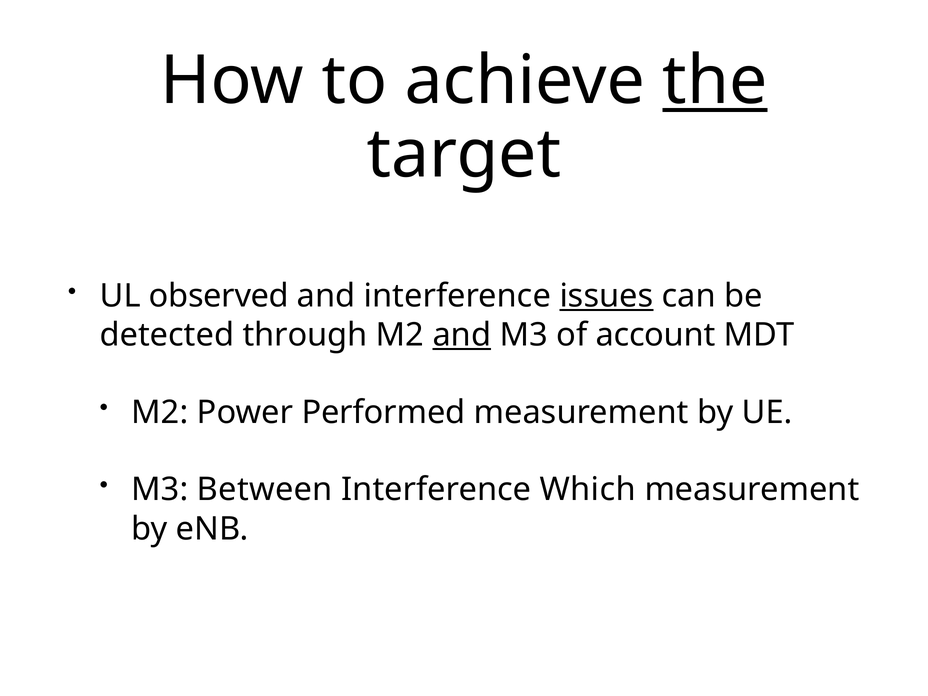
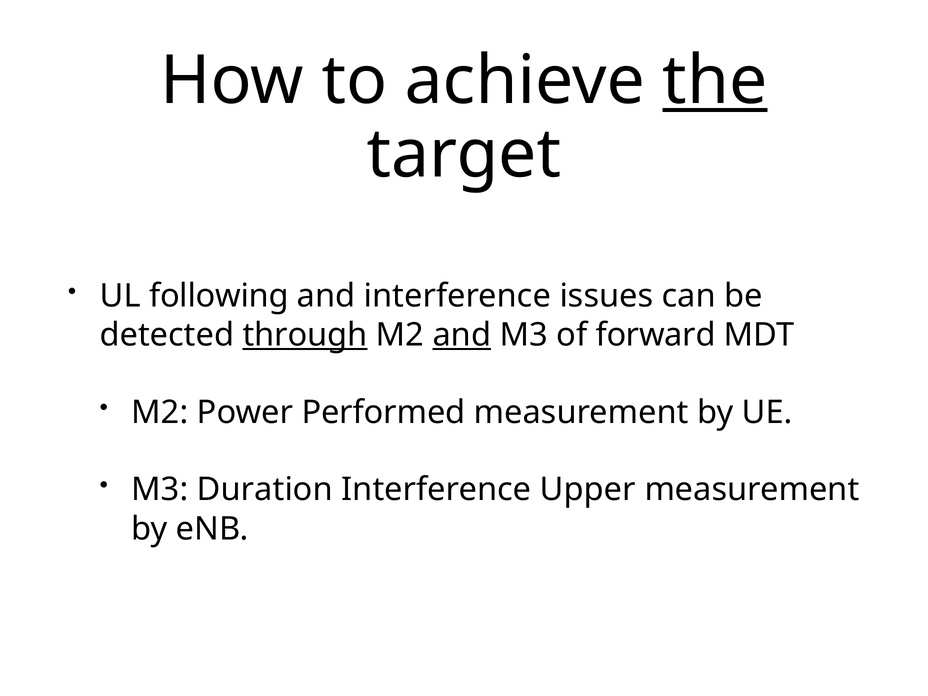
observed: observed -> following (219, 296)
issues underline: present -> none (606, 296)
through underline: none -> present (305, 335)
account: account -> forward (656, 335)
Between: Between -> Duration (265, 490)
Which: Which -> Upper (588, 490)
